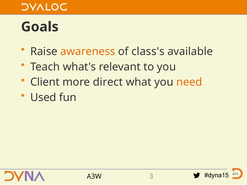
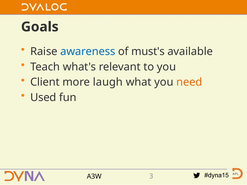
awareness colour: orange -> blue (88, 52)
class's: class's -> must's (148, 52)
direct: direct -> laugh (108, 82)
